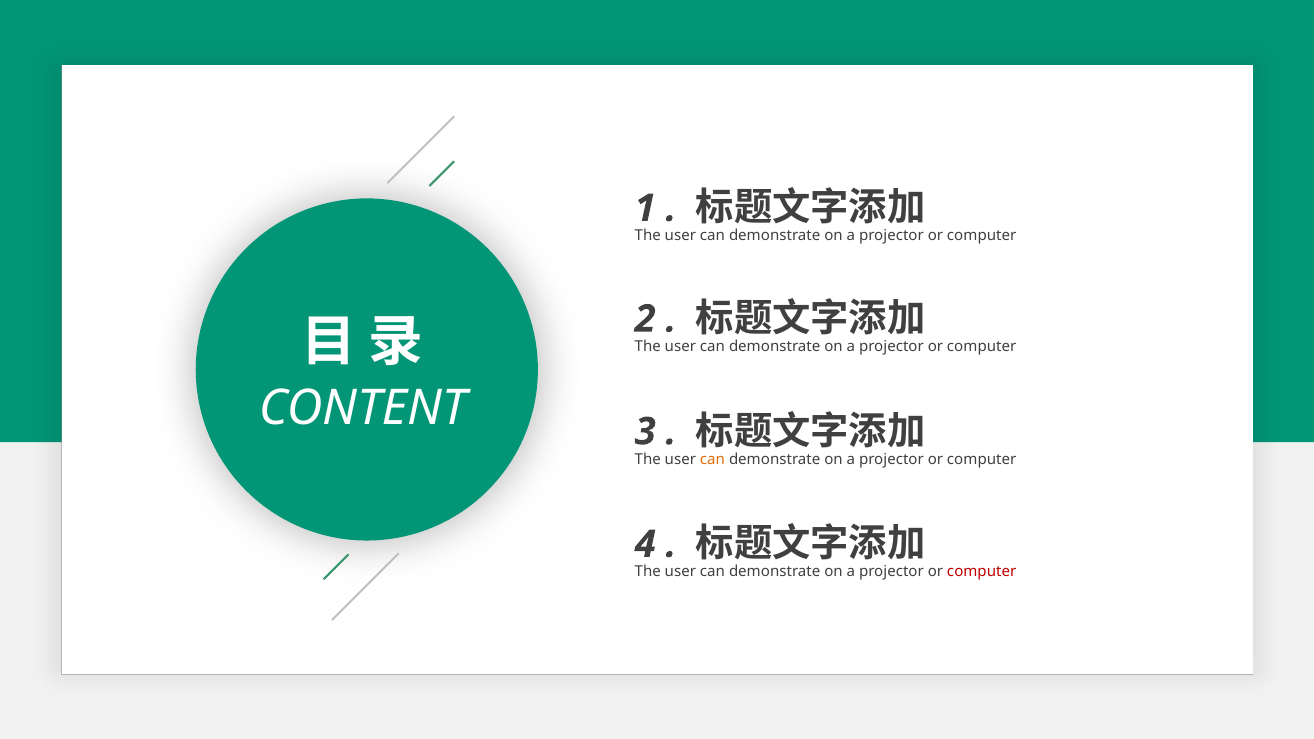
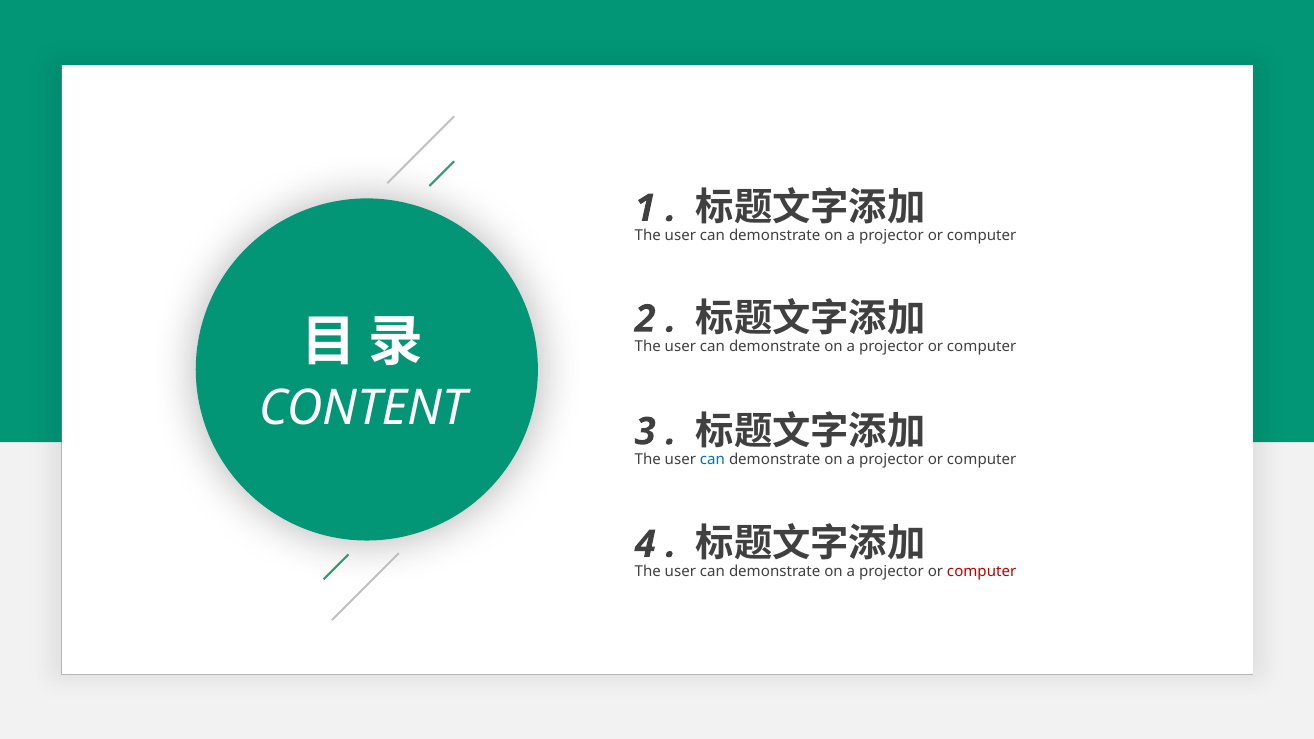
can colour: orange -> blue (712, 459)
